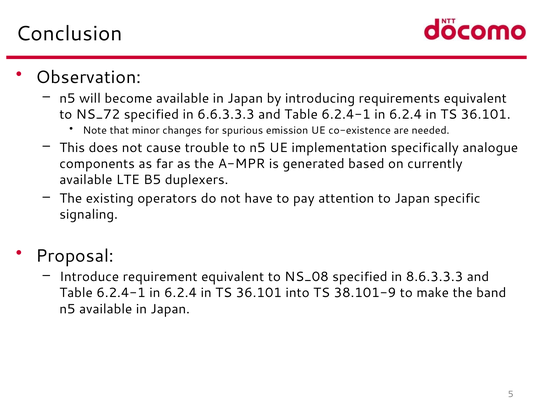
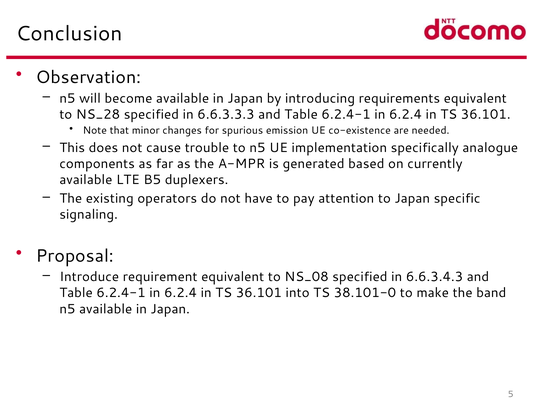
NS_72: NS_72 -> NS_28 (98, 114)
8.6.3.3.3: 8.6.3.3.3 -> 6.6.3.4.3 (435, 277)
38.101-9: 38.101-9 -> 38.101-0 (365, 293)
